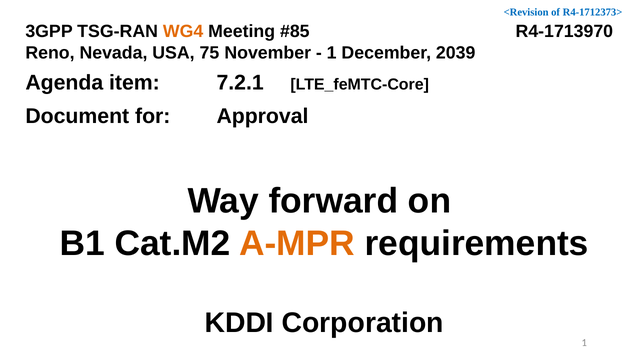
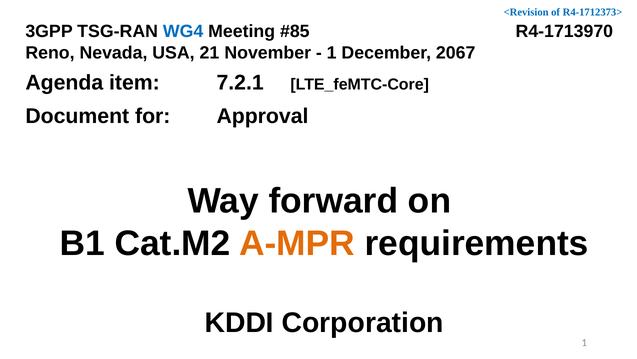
WG4 colour: orange -> blue (183, 31)
75: 75 -> 21 (209, 53)
2039: 2039 -> 2067 (456, 53)
